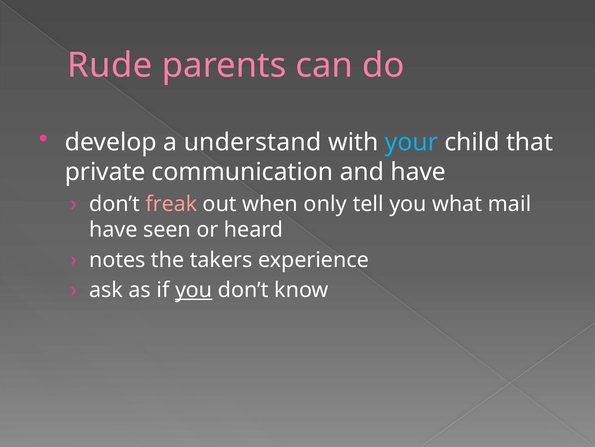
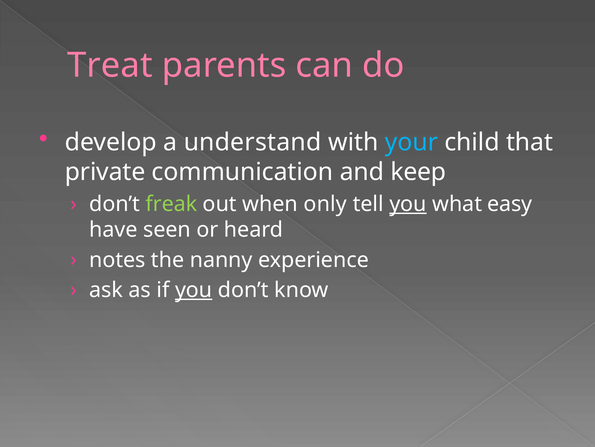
Rude: Rude -> Treat (110, 65)
and have: have -> keep (418, 172)
freak colour: pink -> light green (171, 204)
you underline: none -> present (408, 204)
mail: mail -> easy (510, 204)
takers: takers -> nanny (221, 259)
